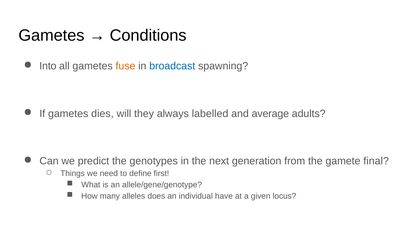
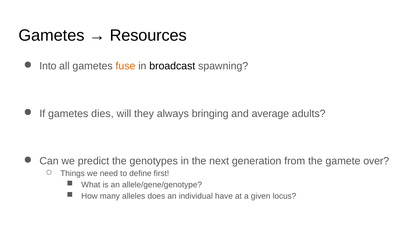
Conditions: Conditions -> Resources (148, 35)
broadcast colour: blue -> black (172, 66)
labelled: labelled -> bringing (210, 113)
final: final -> over (376, 161)
